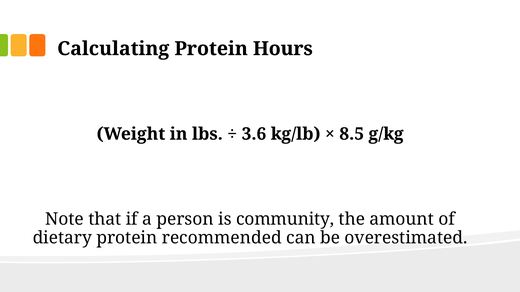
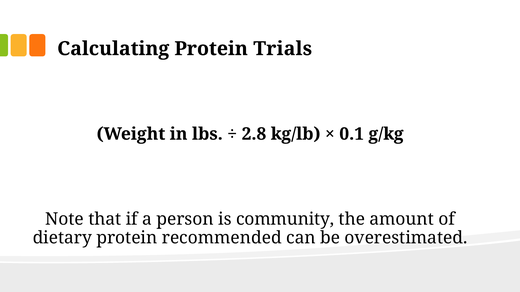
Hours: Hours -> Trials (283, 49)
3.6: 3.6 -> 2.8 (254, 134)
8.5: 8.5 -> 0.1 (352, 134)
